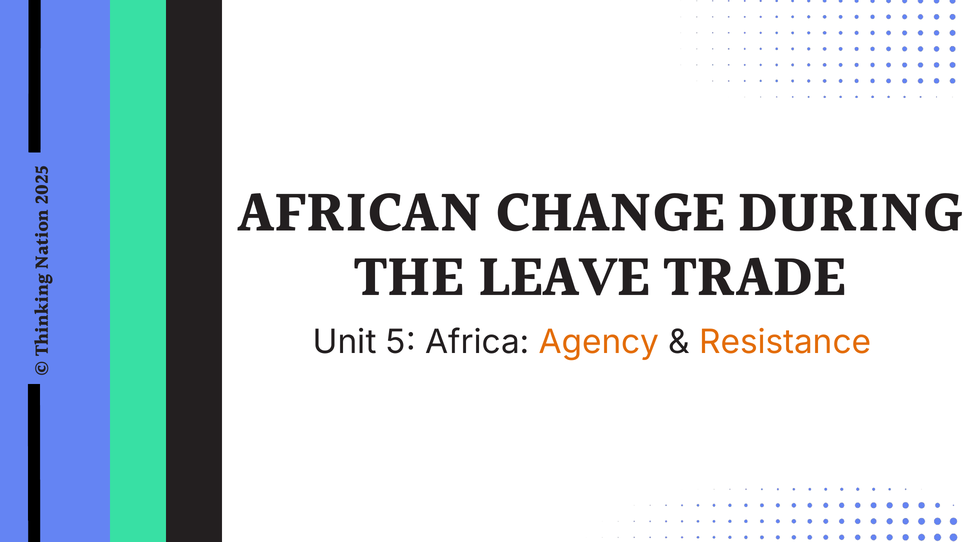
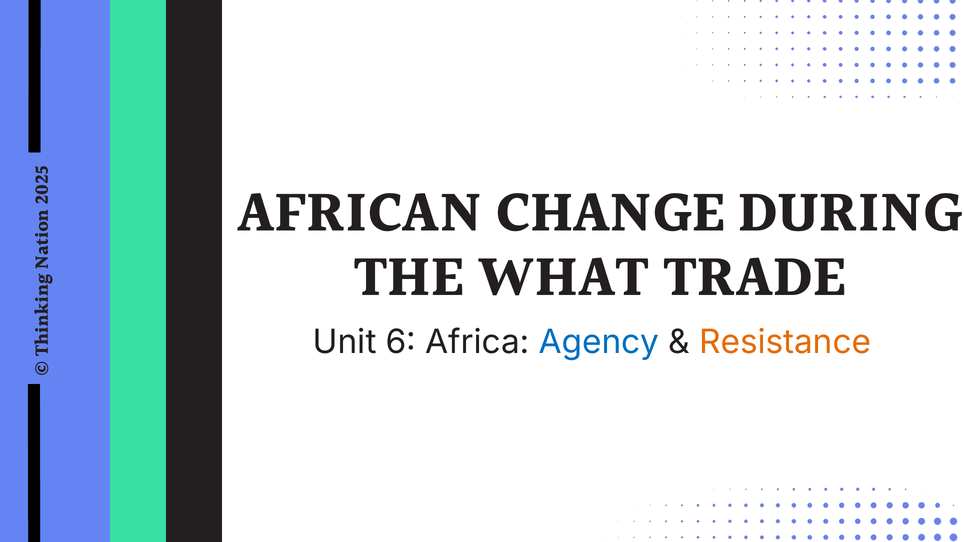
LEAVE: LEAVE -> WHAT (564, 280)
Unit 5: 5 -> 6 (401, 343)
Agency colour: orange -> blue (599, 343)
